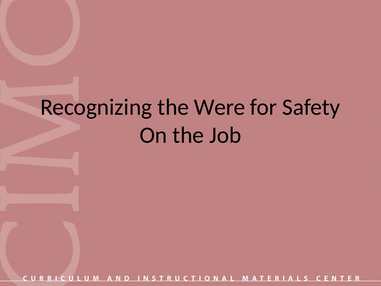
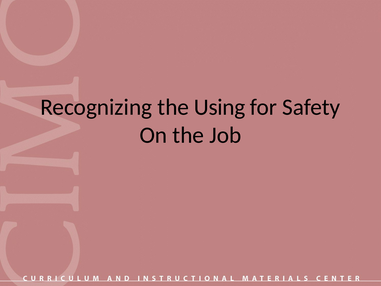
Were: Were -> Using (220, 107)
